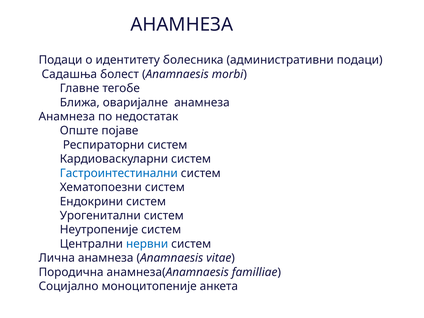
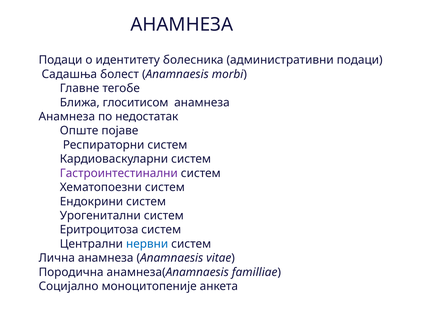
оваријалне: оваријалне -> глоситисом (135, 102)
Гастроинтестинални colour: blue -> purple (119, 173)
Неутропеније: Неутропеније -> Еритроцитоза (99, 230)
